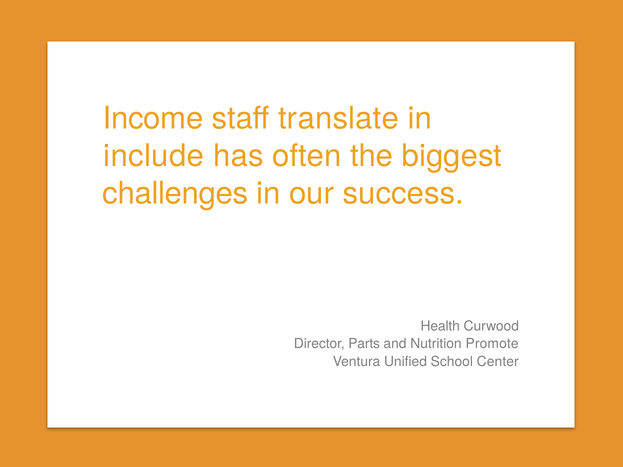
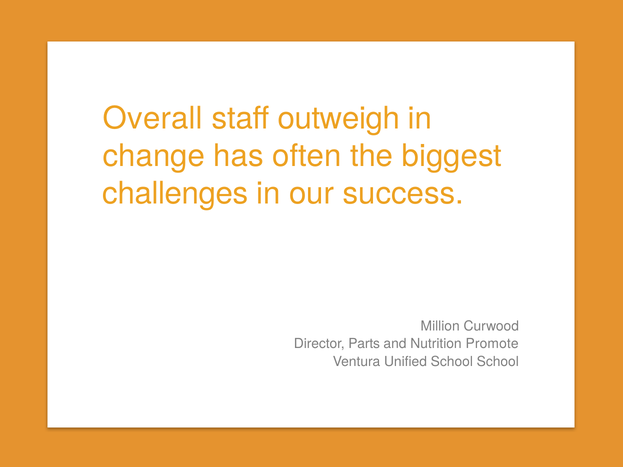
Income: Income -> Overall (153, 119)
translate: translate -> outweigh (339, 119)
include: include -> change (154, 156)
Health: Health -> Million (440, 326)
School Center: Center -> School (498, 362)
